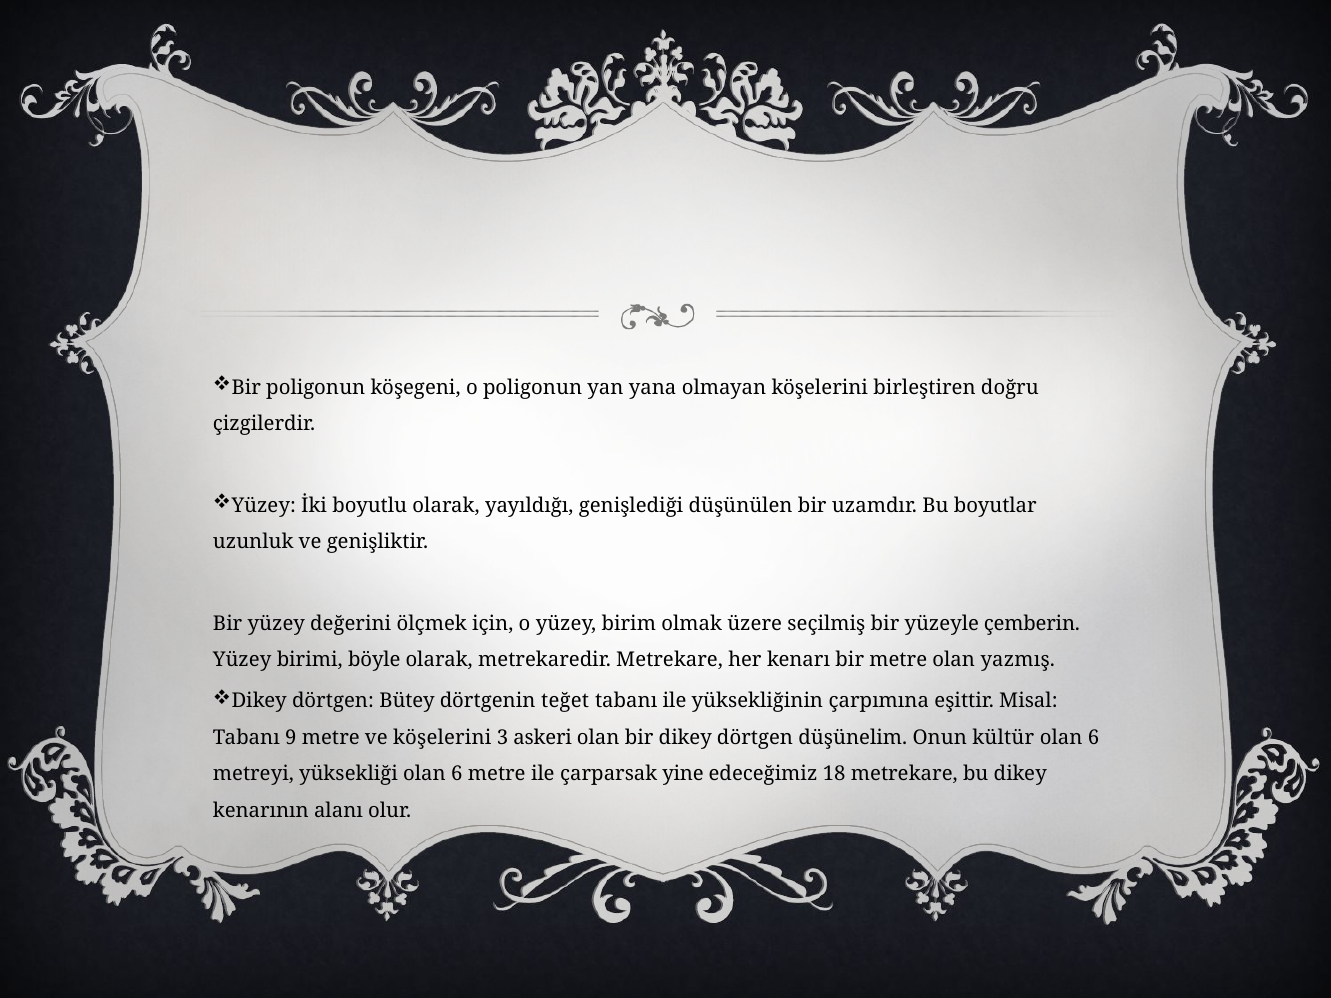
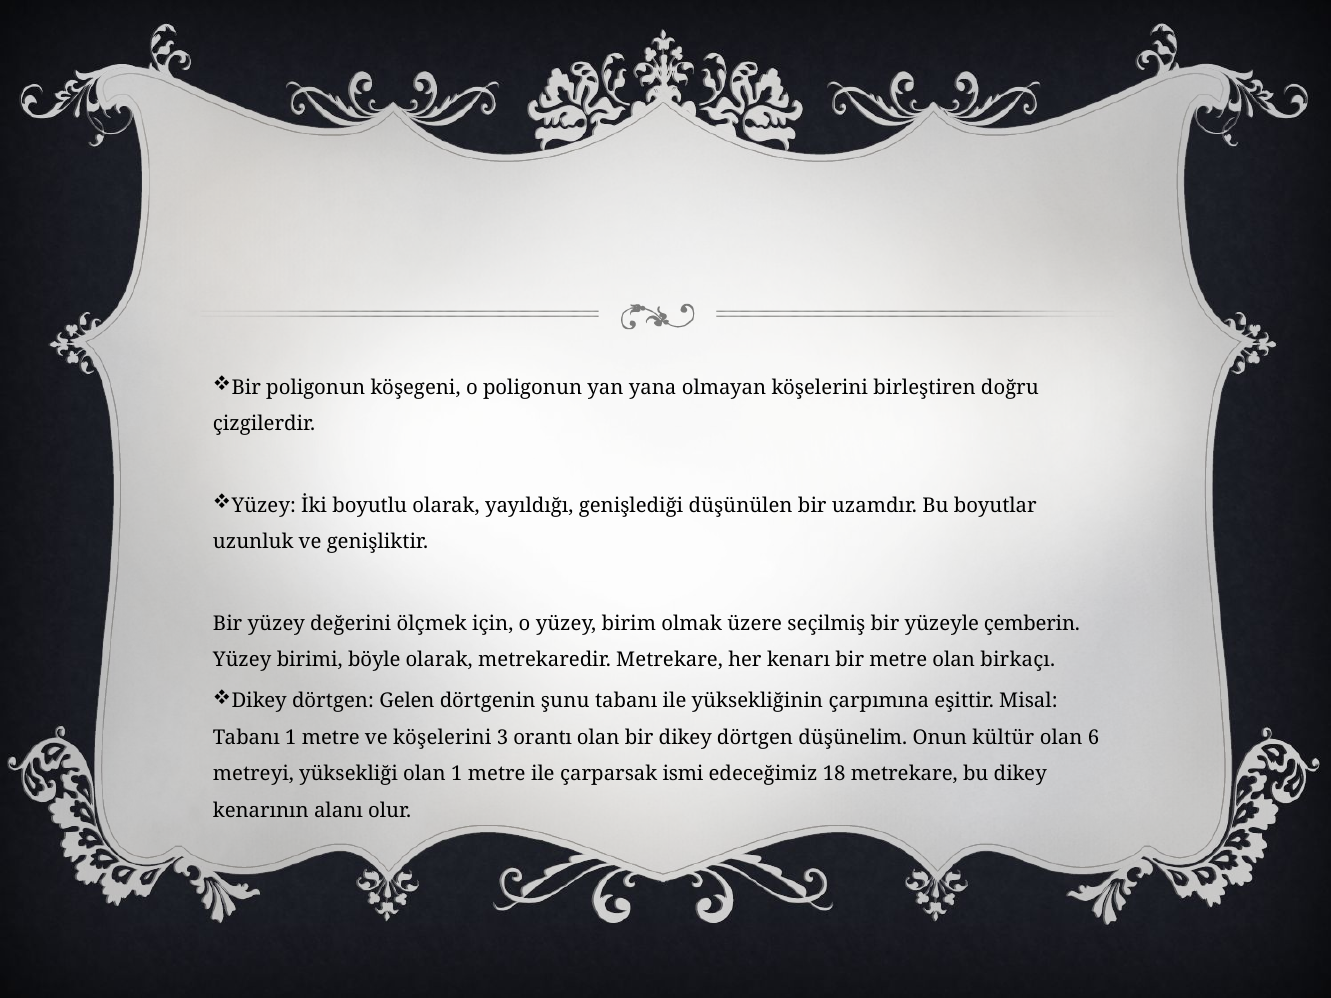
yazmış: yazmış -> birkaçı (1018, 660)
Bütey: Bütey -> Gelen (407, 701)
teğet: teğet -> şunu (565, 701)
Tabanı 9: 9 -> 1 (291, 737)
askeri: askeri -> orantı (543, 737)
yüksekliği olan 6: 6 -> 1 (457, 774)
yine: yine -> ismi (683, 774)
